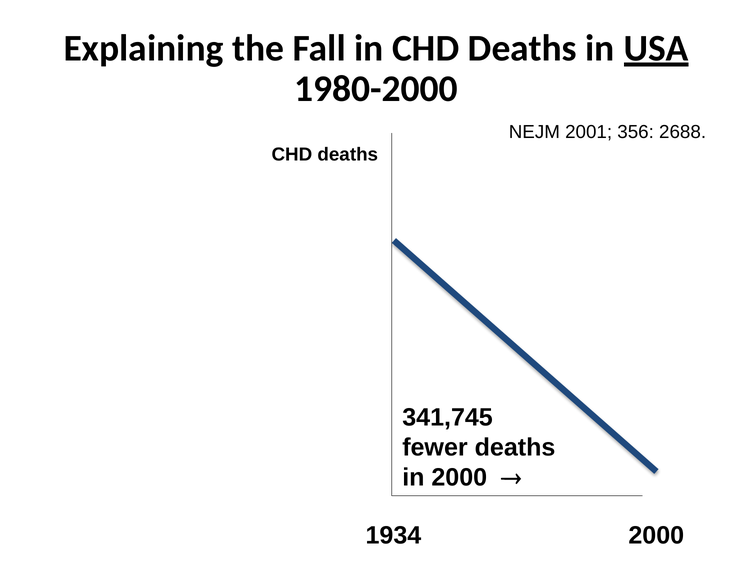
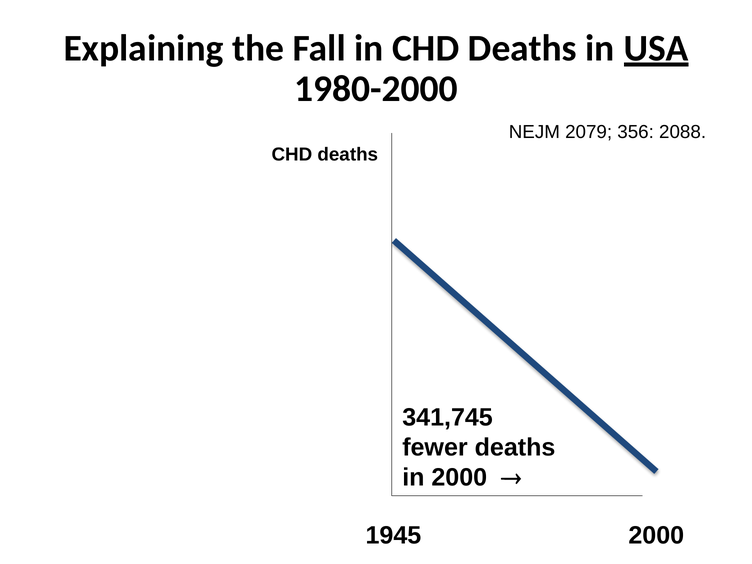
2001: 2001 -> 2079 (589, 132)
2688: 2688 -> 2088 (683, 132)
1934: 1934 -> 1945 (393, 535)
